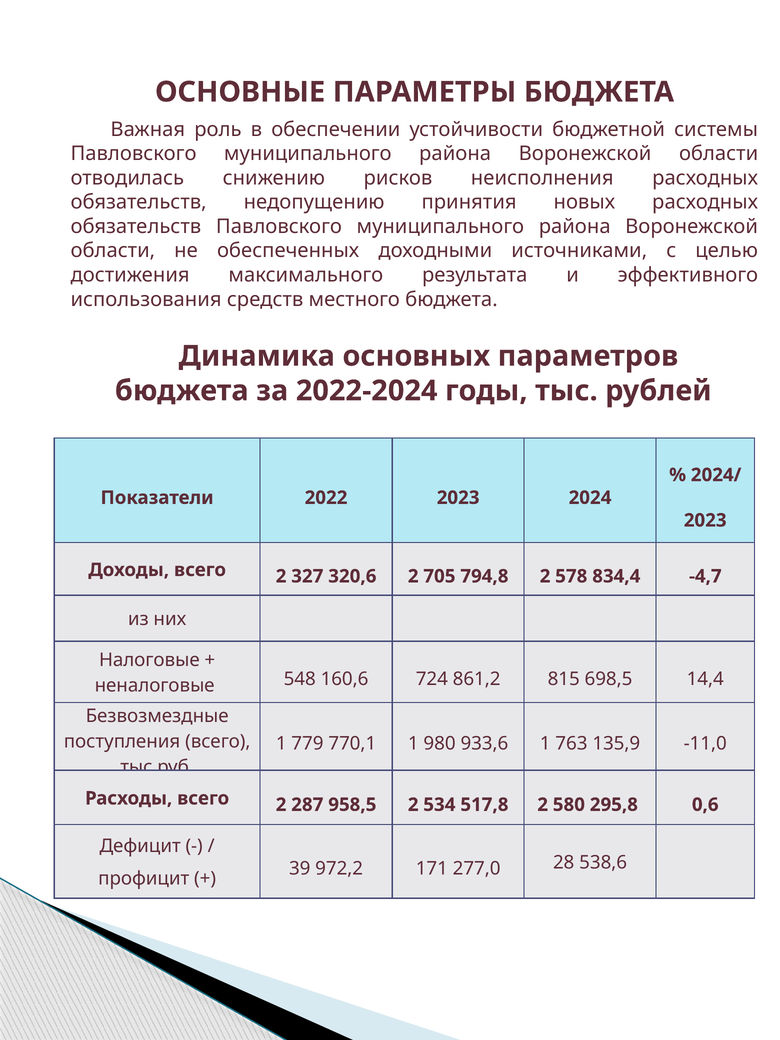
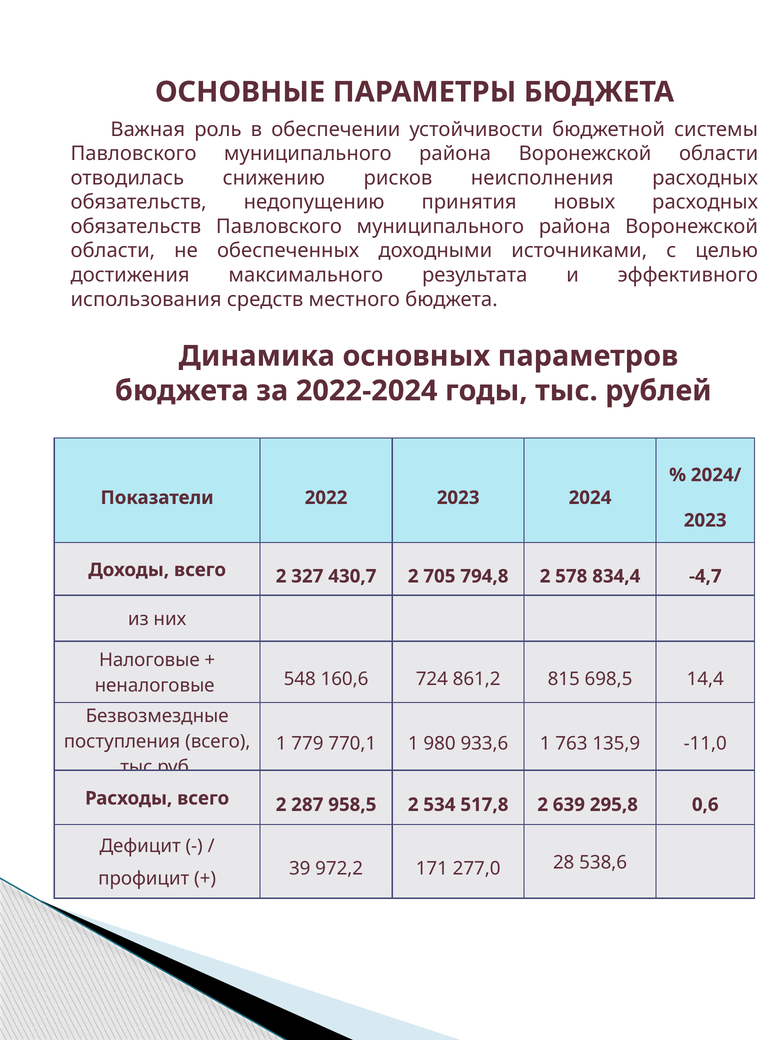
320,6: 320,6 -> 430,7 (352, 576)
580: 580 -> 639 (569, 805)
